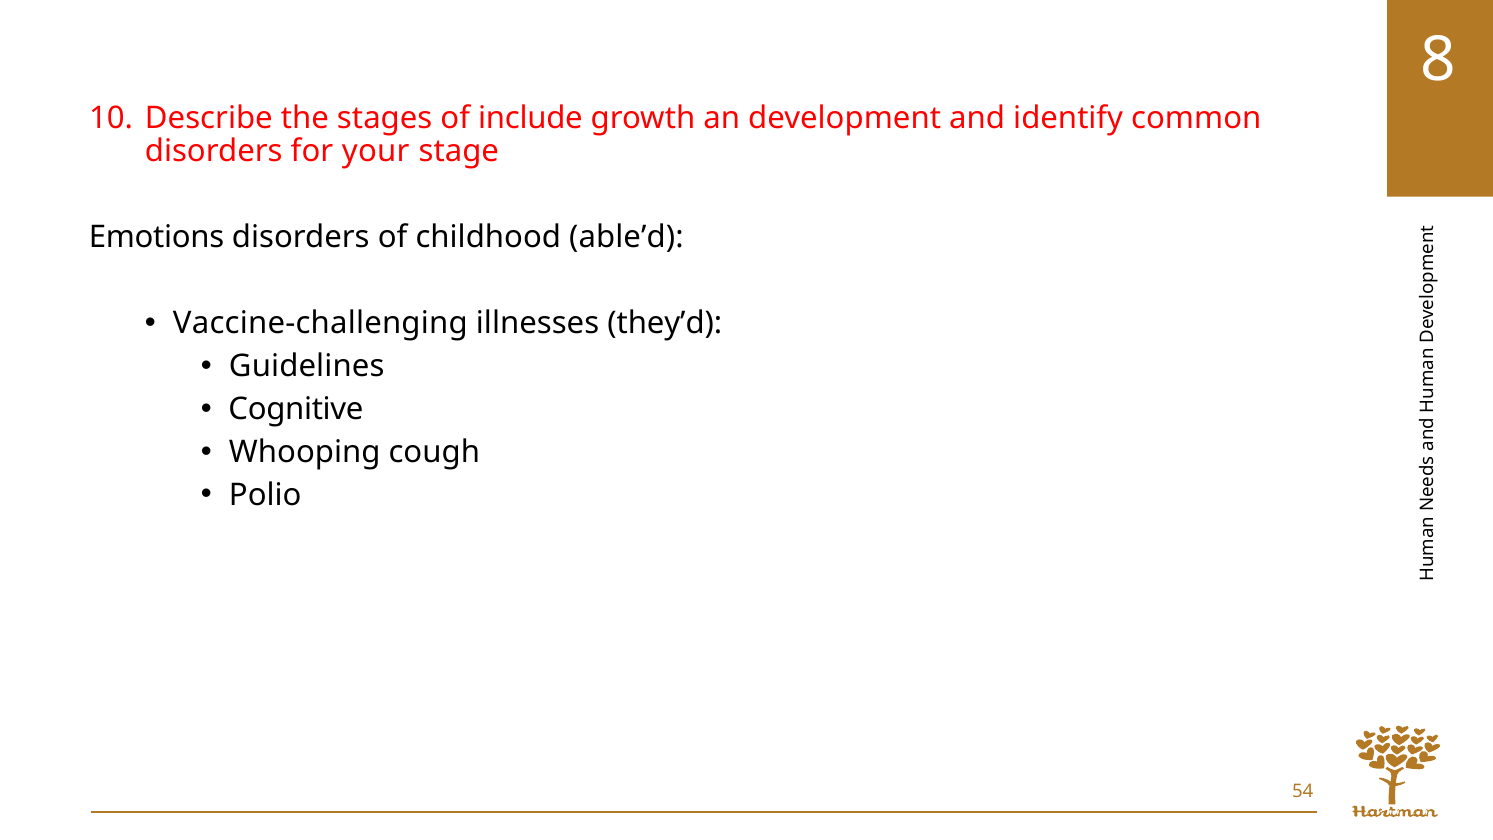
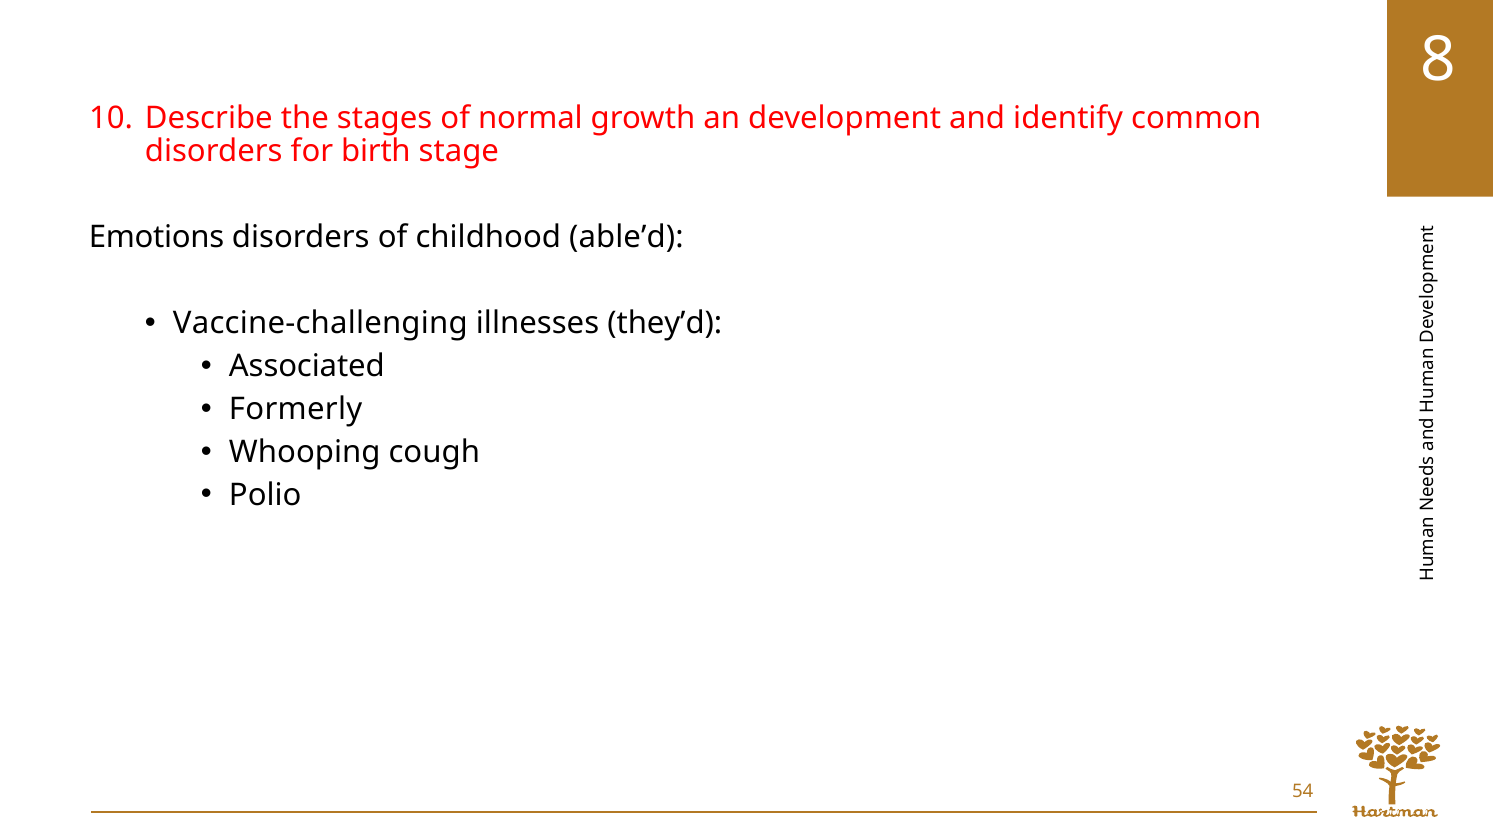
include: include -> normal (530, 118)
your: your -> birth (376, 151)
Guidelines: Guidelines -> Associated (307, 366)
Cognitive: Cognitive -> Formerly (296, 409)
